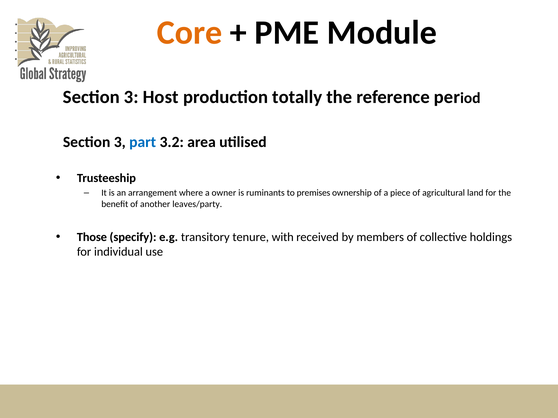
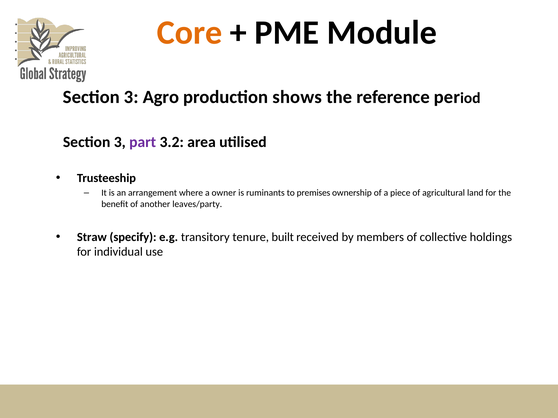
Host: Host -> Agro (161, 97)
totally: totally -> shows (297, 97)
part colour: blue -> purple (143, 142)
Those: Those -> Straw (92, 237)
with: with -> built (283, 237)
